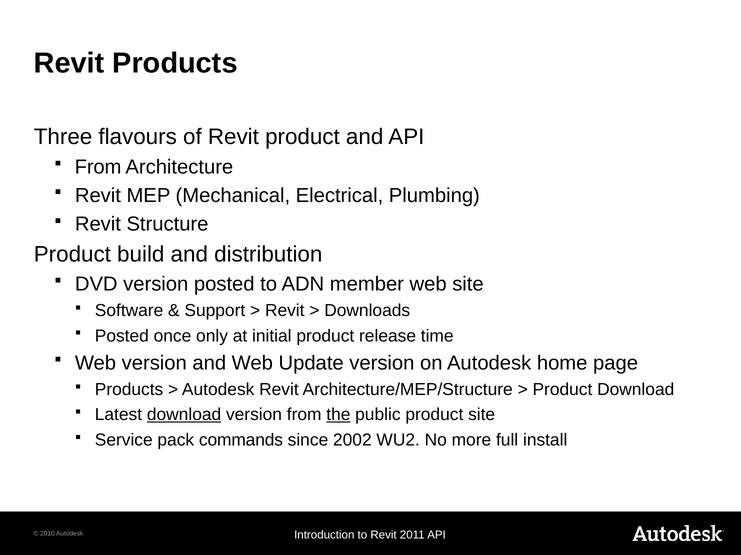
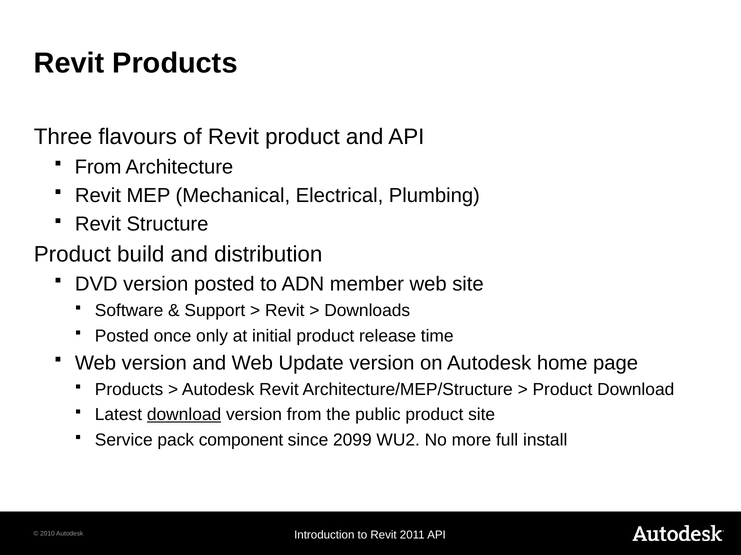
the underline: present -> none (338, 415)
commands: commands -> component (241, 440)
2002: 2002 -> 2099 (352, 440)
